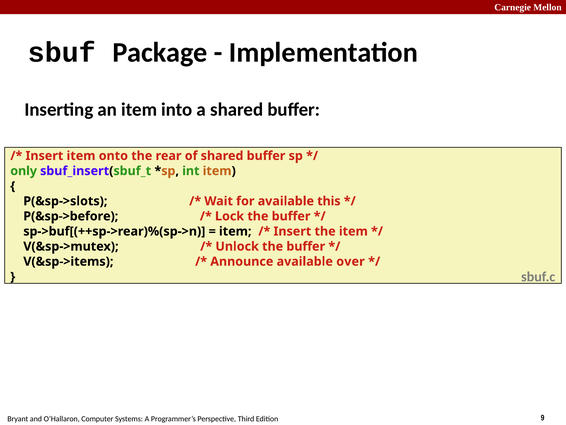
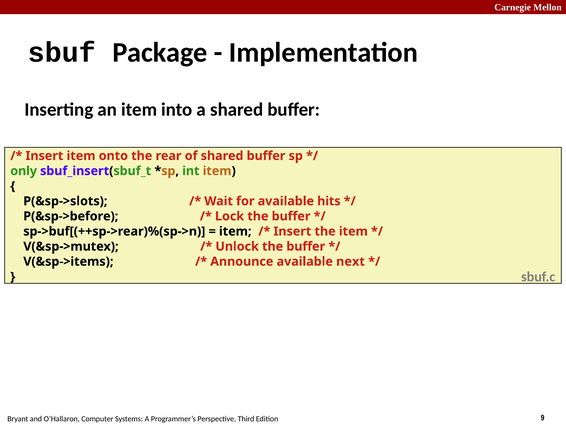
this: this -> hits (329, 201)
over: over -> next (351, 261)
